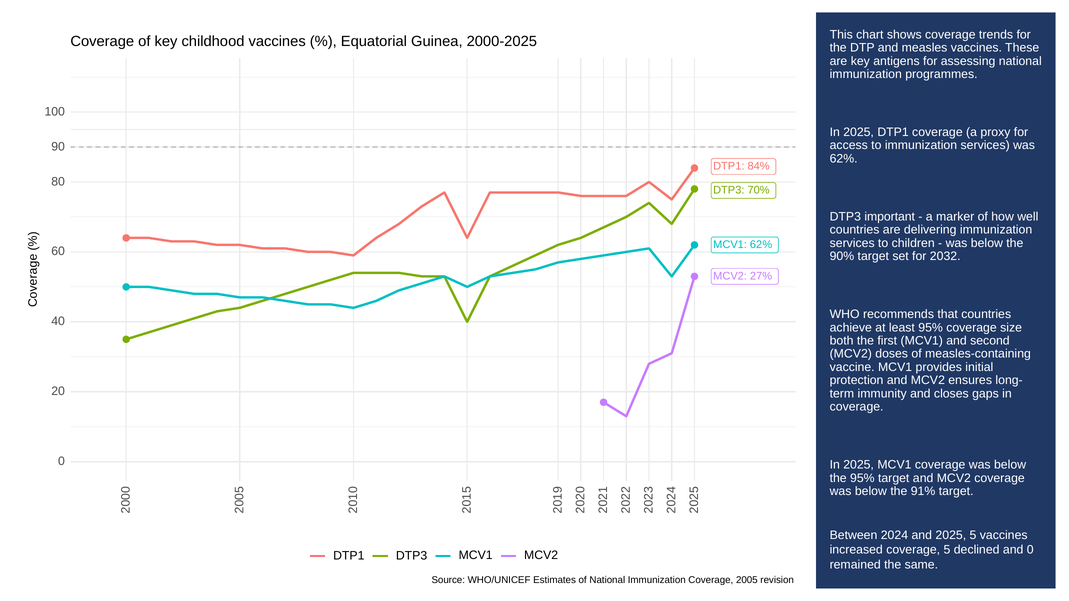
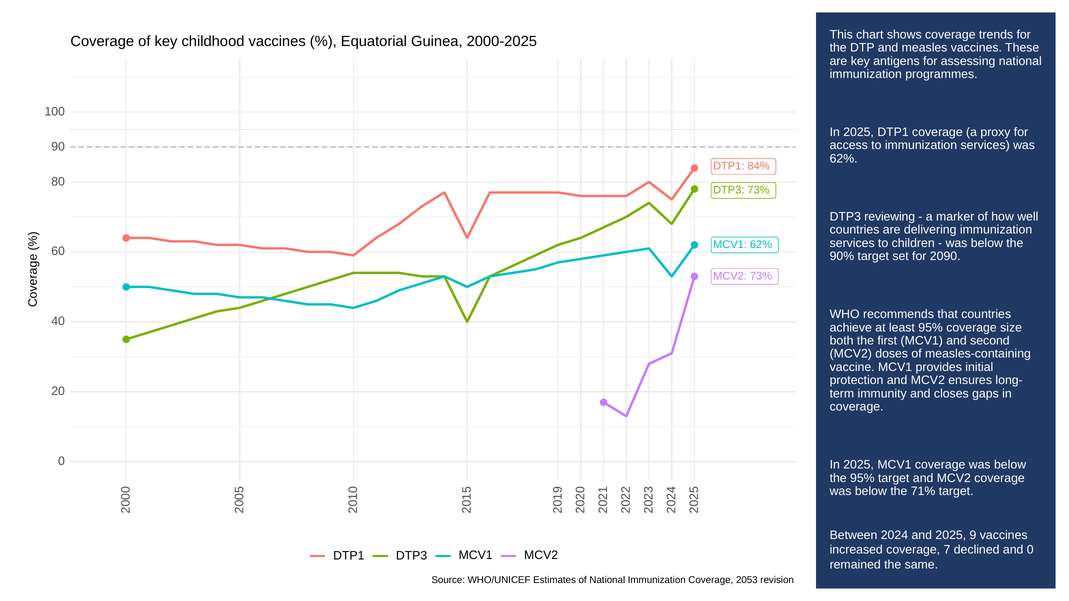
DTP3 70%: 70% -> 73% (759, 190)
important: important -> reviewing (890, 217)
2032: 2032 -> 2090 (945, 256)
MCV2 27%: 27% -> 73% (761, 276)
91%: 91% -> 71% (923, 491)
2025 5: 5 -> 9 (973, 535)
coverage 5: 5 -> 7 (947, 550)
2005: 2005 -> 2053 (747, 580)
